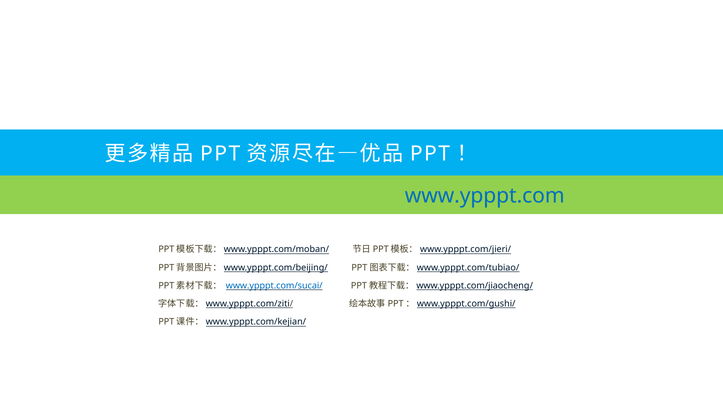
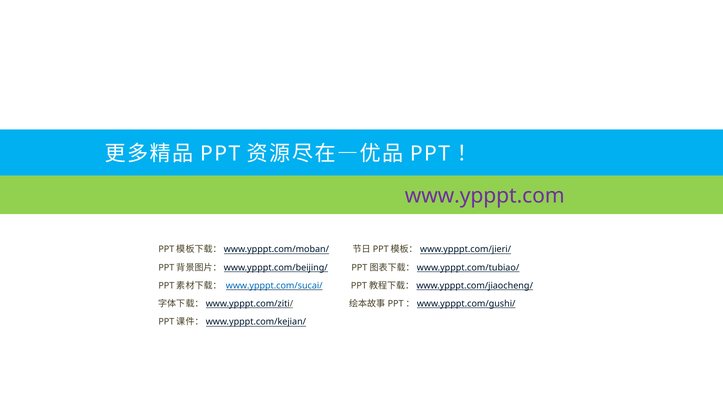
www.ypppt.com colour: blue -> purple (485, 196)
